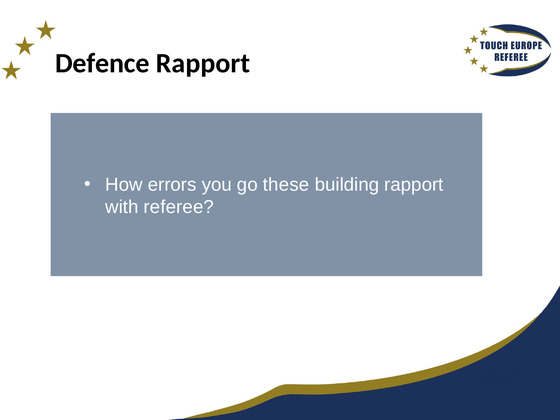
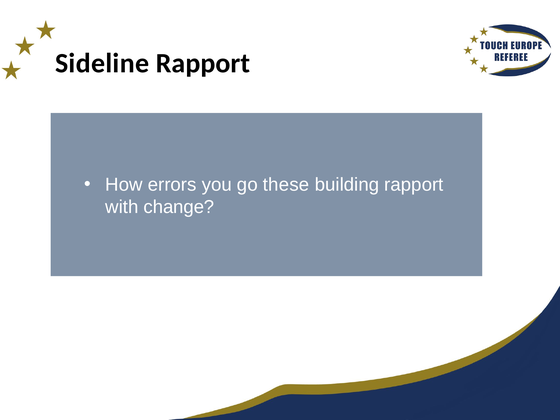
Defence: Defence -> Sideline (102, 63)
referee: referee -> change (179, 207)
